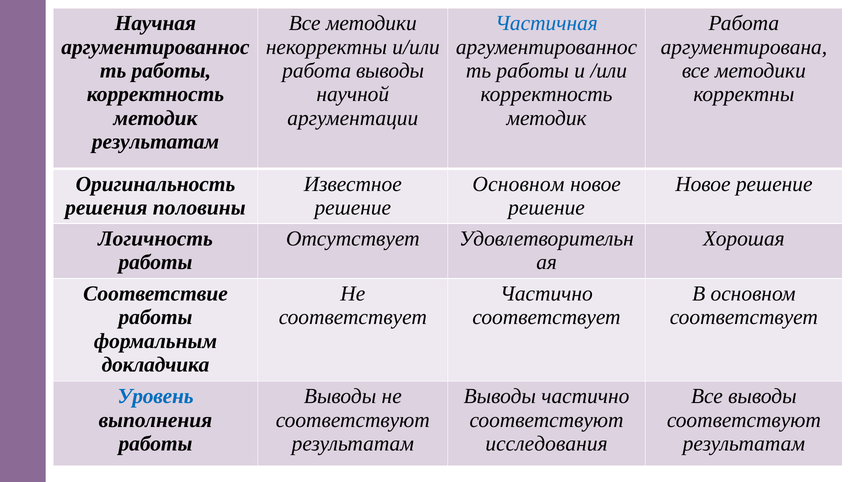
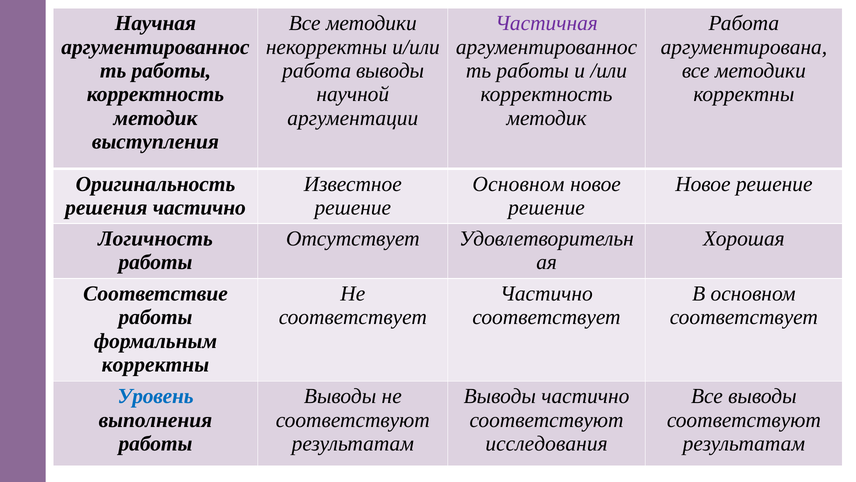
Частичная colour: blue -> purple (547, 23)
результатам: результатам -> выступления (155, 142)
решения половины: половины -> частично (199, 207)
докладчика: докладчика -> корректны (155, 364)
